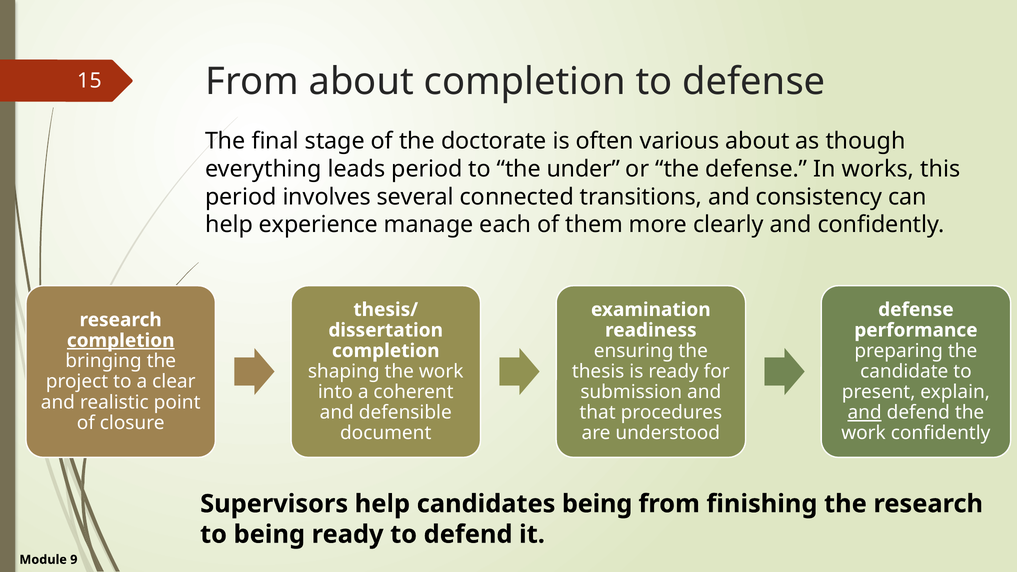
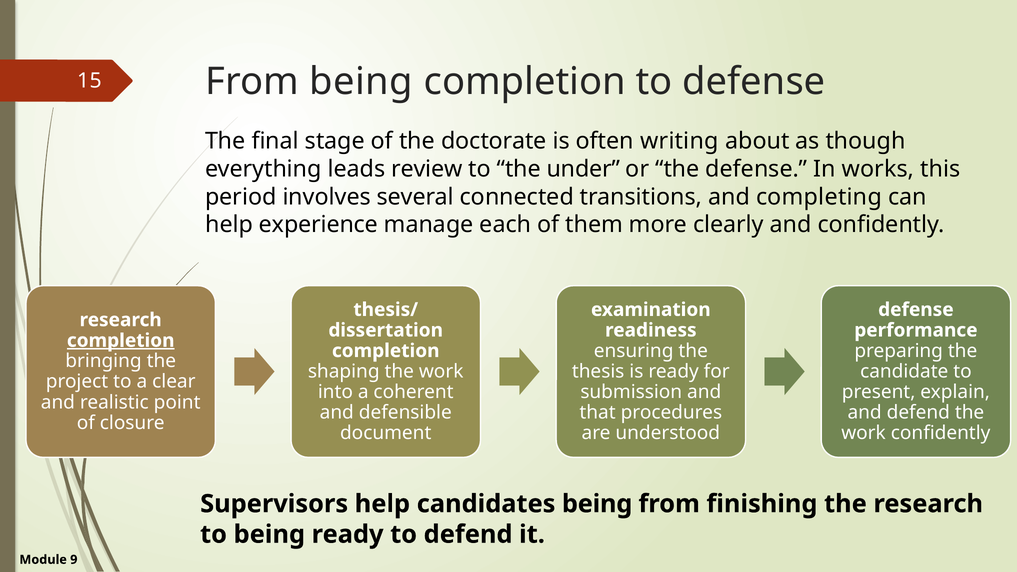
From about: about -> being (361, 81)
various: various -> writing (679, 141)
leads period: period -> review (427, 169)
consistency: consistency -> completing (819, 197)
and underline: present -> none (865, 413)
